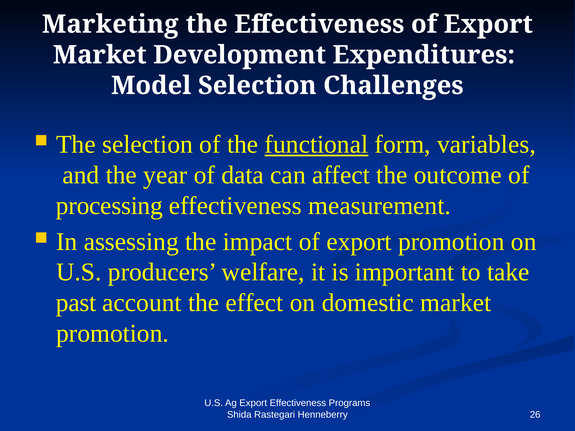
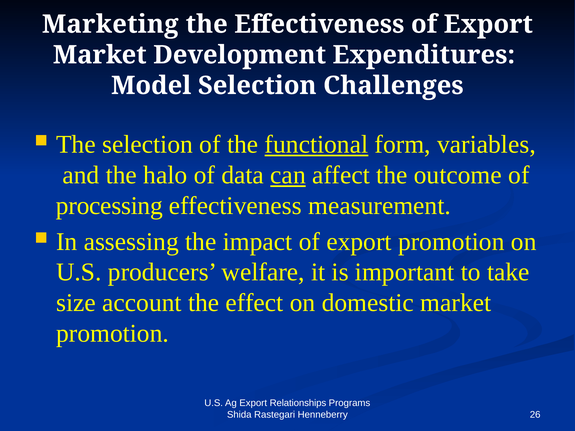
year: year -> halo (165, 175)
can underline: none -> present (288, 175)
past: past -> size (76, 303)
Export Effectiveness: Effectiveness -> Relationships (298, 403)
